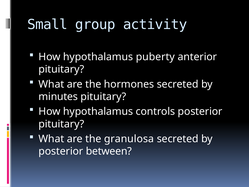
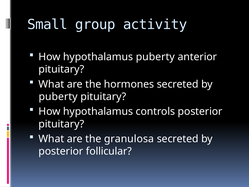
minutes: minutes -> puberty (58, 97)
between: between -> follicular (109, 151)
